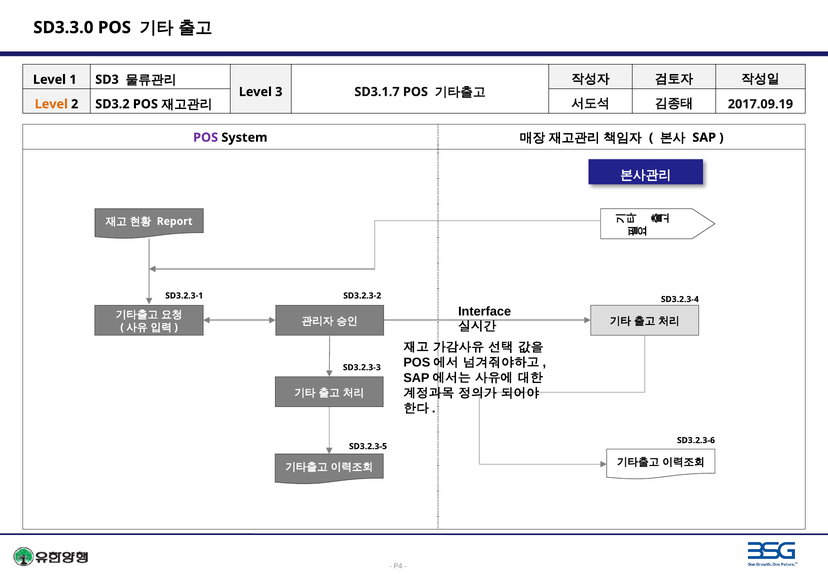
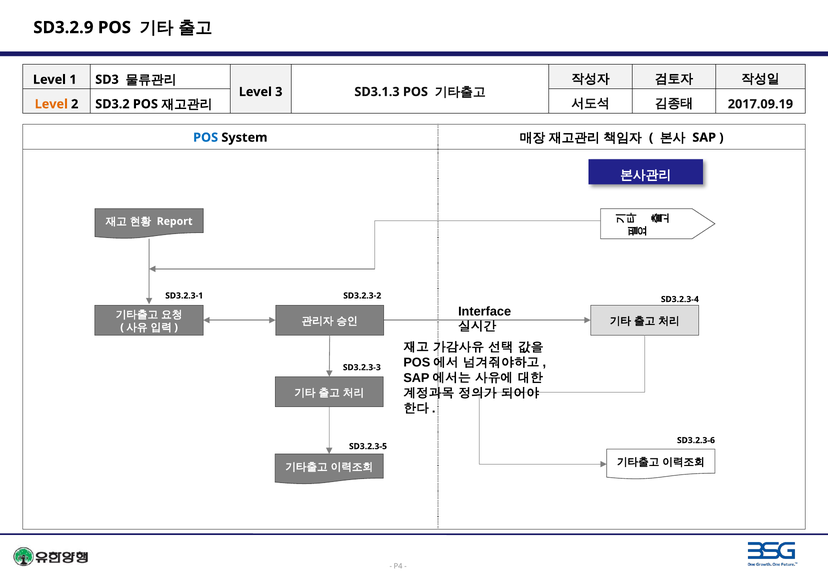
SD3.3.0: SD3.3.0 -> SD3.2.9 (63, 28)
SD3.1.7: SD3.1.7 -> SD3.1.3 (377, 92)
POS colour: purple -> blue (206, 137)
